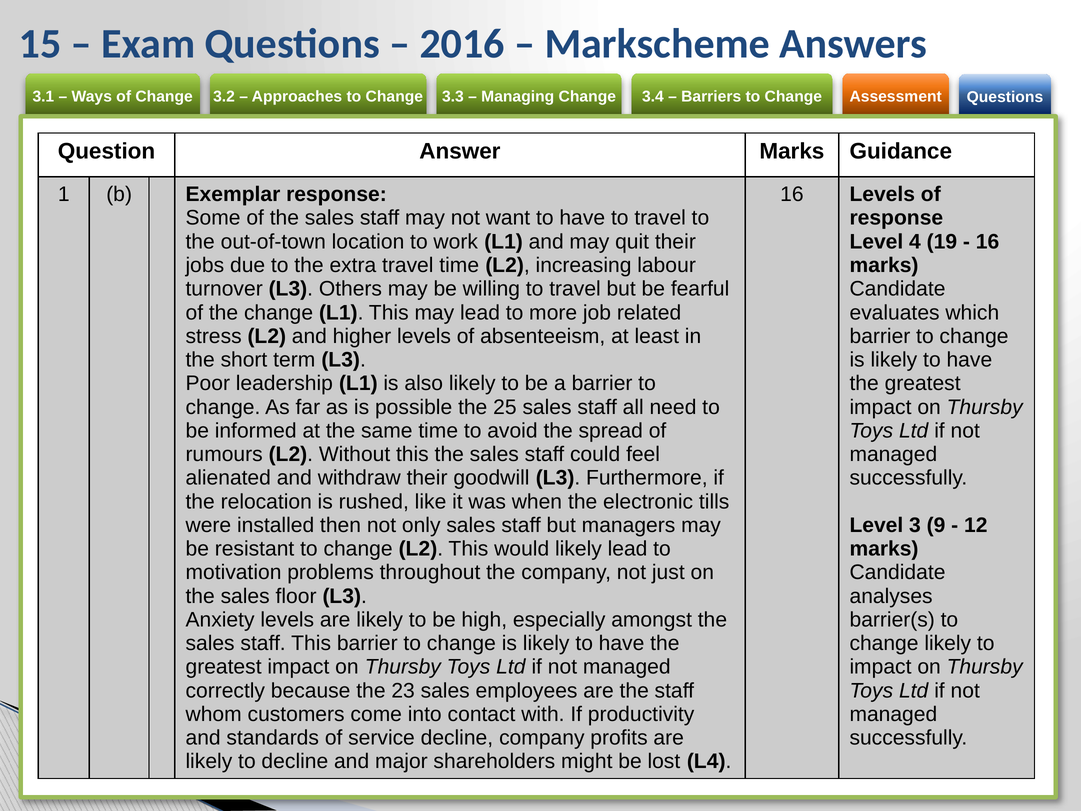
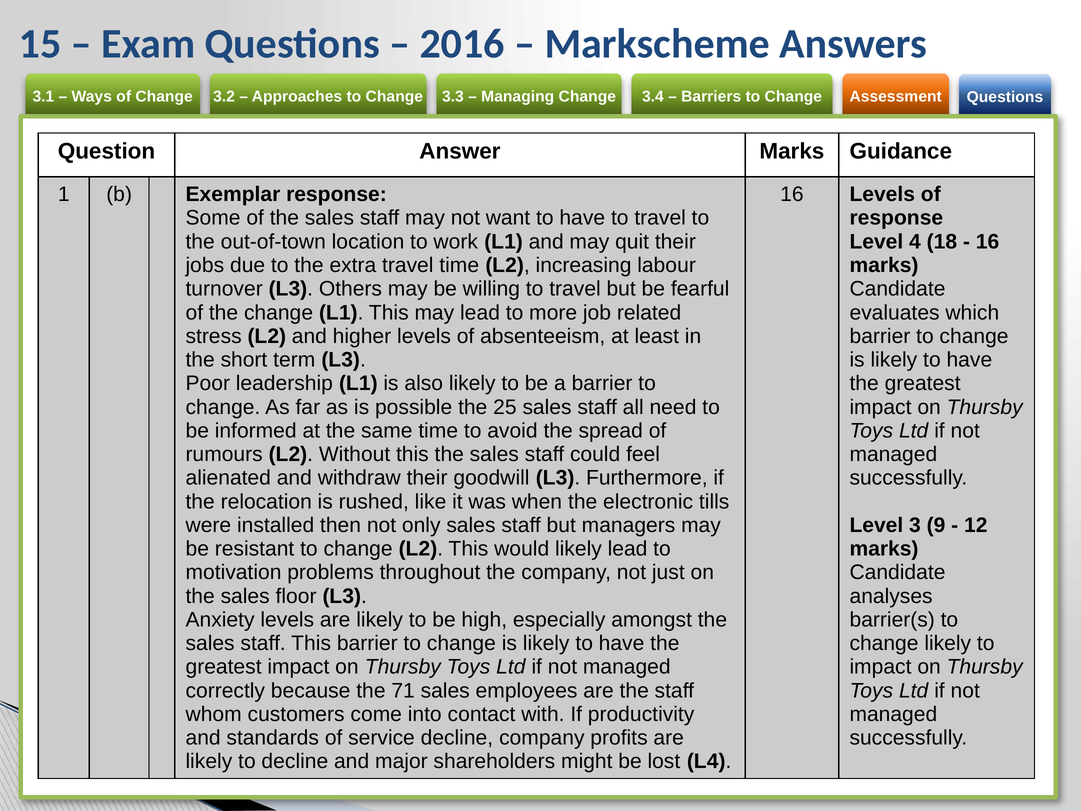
19: 19 -> 18 (942, 242)
23: 23 -> 71 (403, 690)
